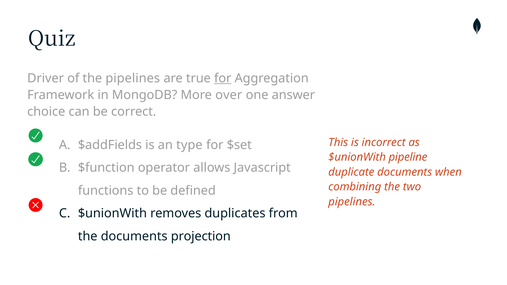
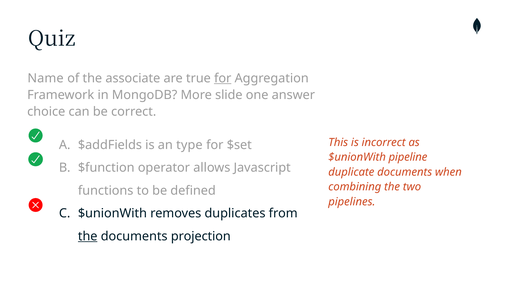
Driver: Driver -> Name (46, 78)
the pipelines: pipelines -> associate (133, 78)
over: over -> slide (229, 95)
the underline: none -> present (88, 236)
